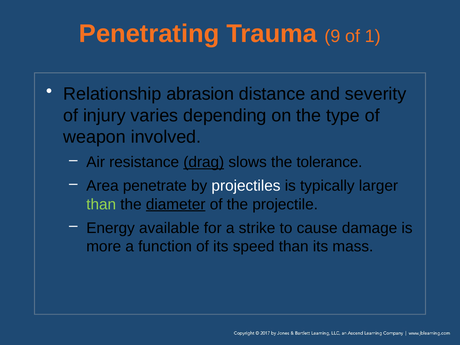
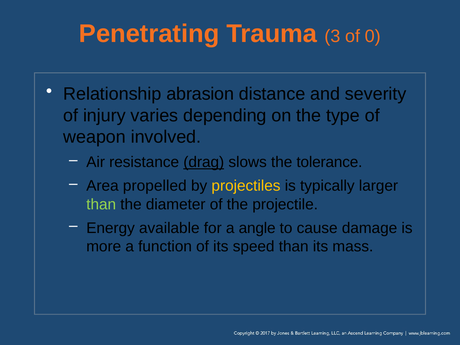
9: 9 -> 3 (332, 36)
1: 1 -> 0 (373, 36)
penetrate: penetrate -> propelled (155, 186)
projectiles colour: white -> yellow (246, 186)
diameter underline: present -> none (176, 204)
strike: strike -> angle (257, 228)
